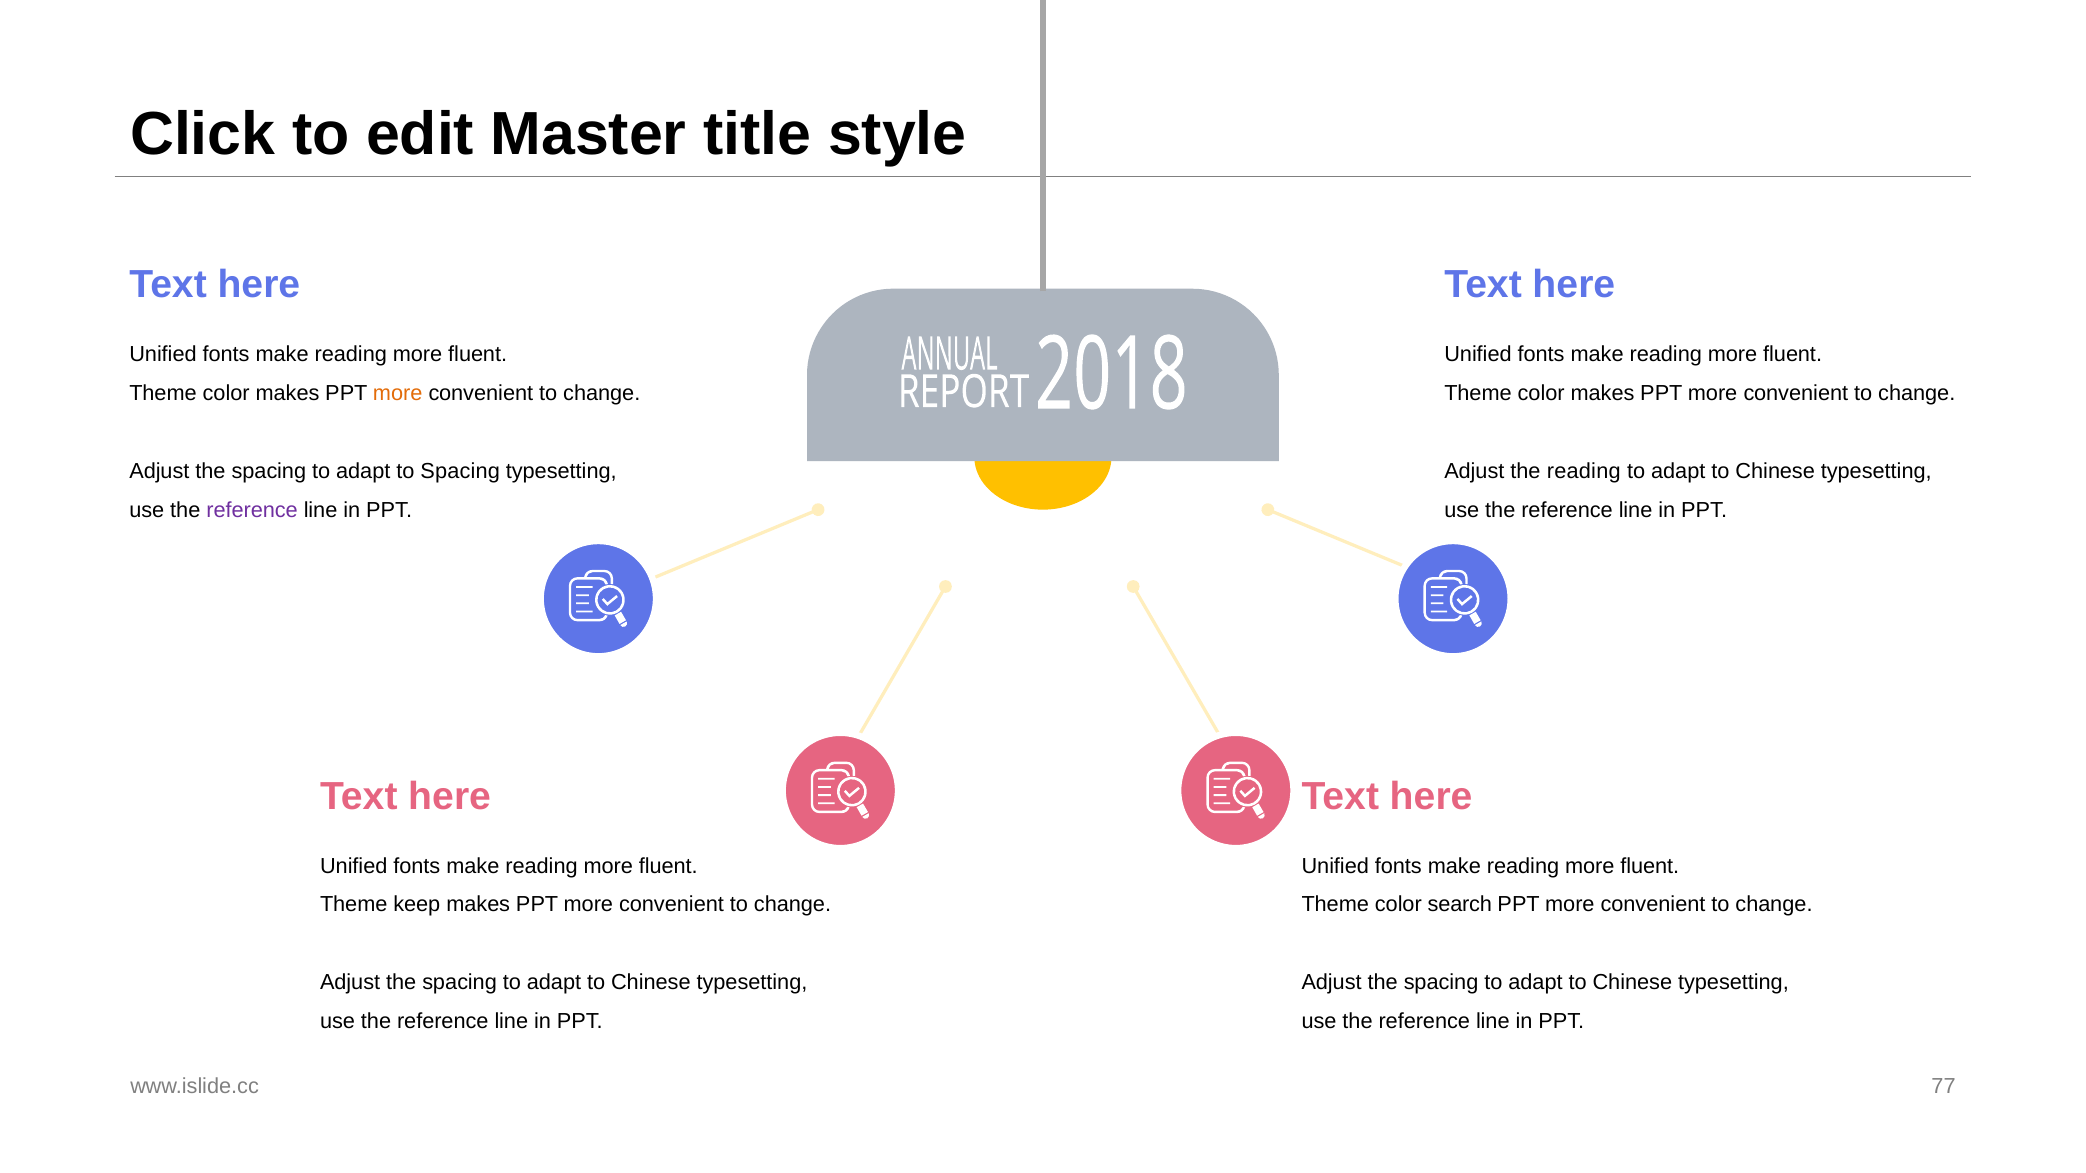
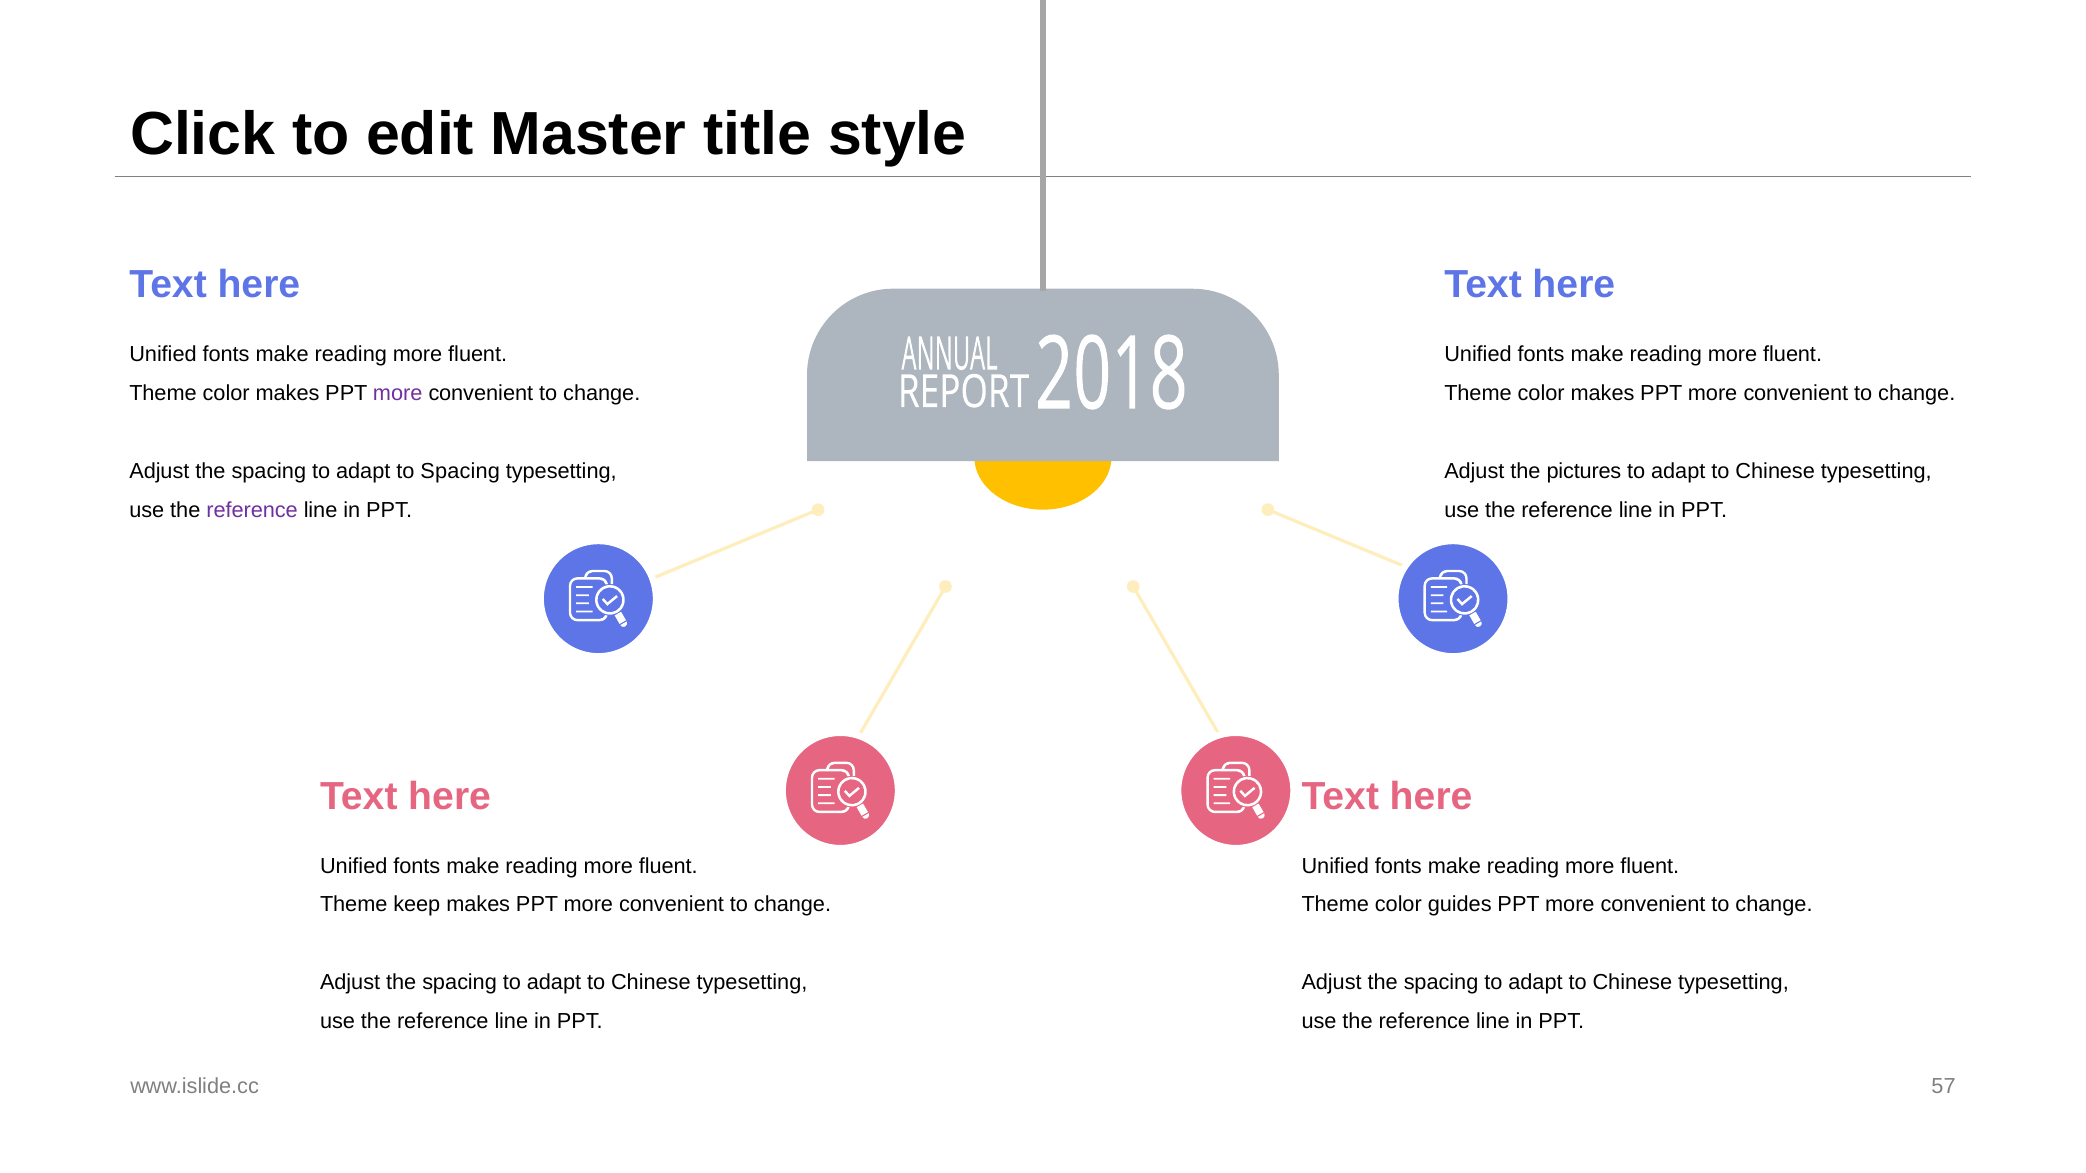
more colour: orange -> purple (398, 394)
the reading: reading -> pictures (1584, 471)
search: search -> guides (1460, 905)
77: 77 -> 57 (1944, 1087)
